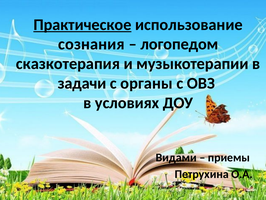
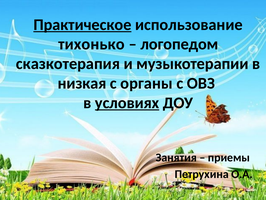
сознания: сознания -> тихонько (91, 44)
задачи: задачи -> низкая (82, 83)
условиях underline: none -> present (127, 103)
Видами: Видами -> Занятия (176, 157)
